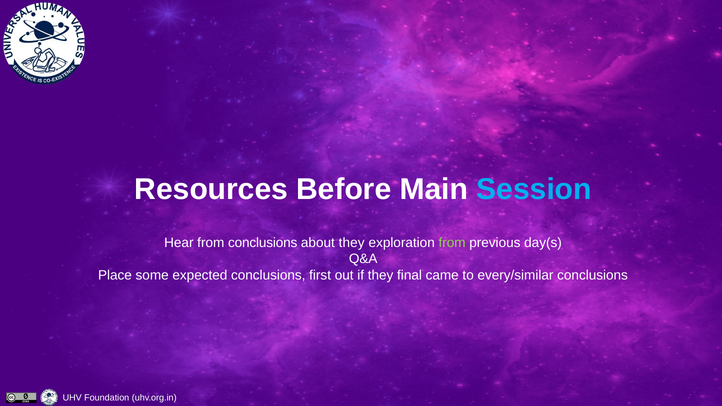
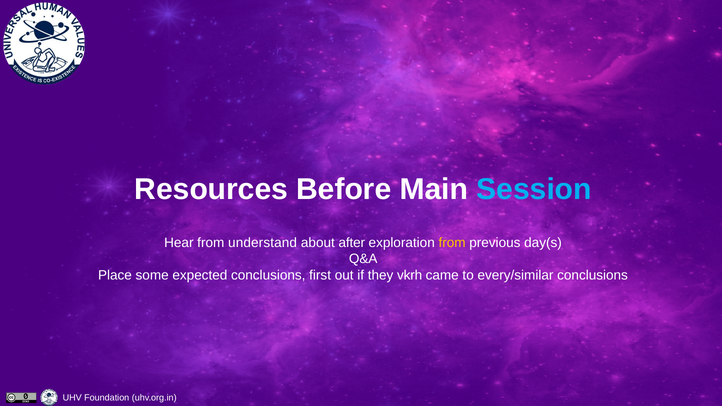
from conclusions: conclusions -> understand (263, 243)
about they: they -> after (352, 243)
from colour: light green -> yellow (452, 243)
final: final -> vkrh (410, 275)
